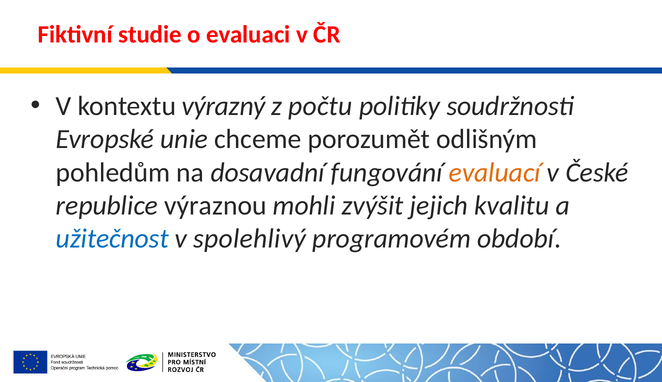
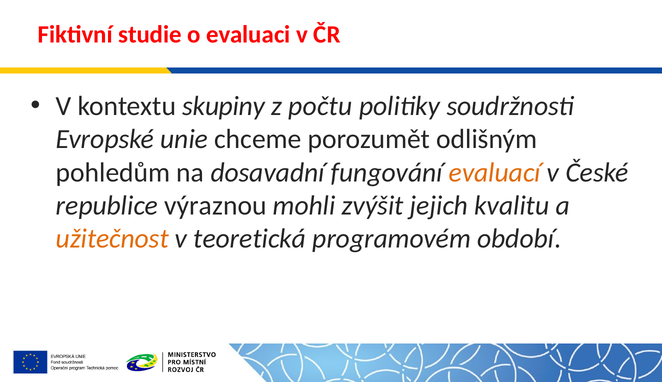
výrazný: výrazný -> skupiny (224, 106)
užitečnost colour: blue -> orange (112, 238)
spolehlivý: spolehlivý -> teoretická (250, 238)
